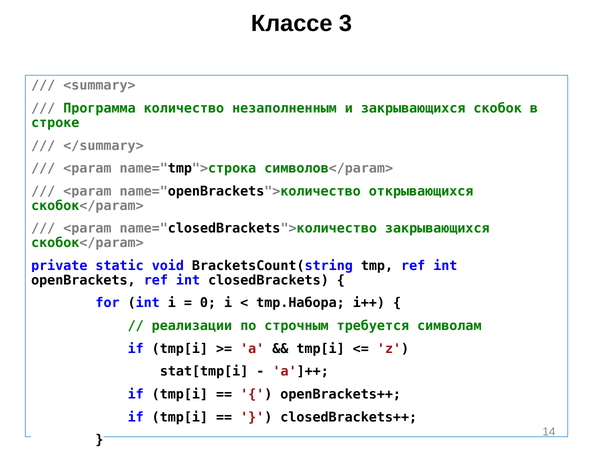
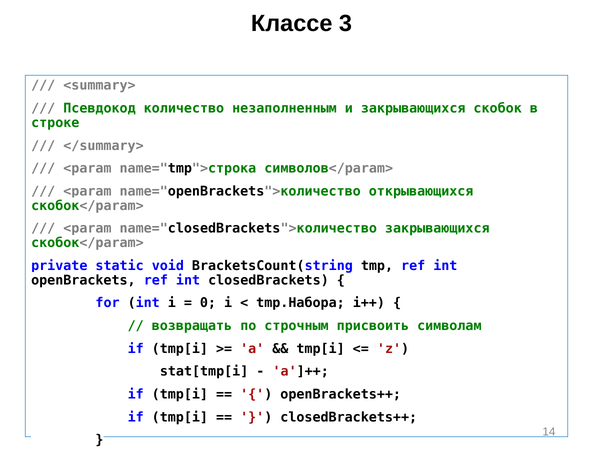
Программа: Программа -> Псевдокод (100, 108)
реализации: реализации -> возвращать (192, 326)
требуется: требуется -> присвоить (373, 326)
